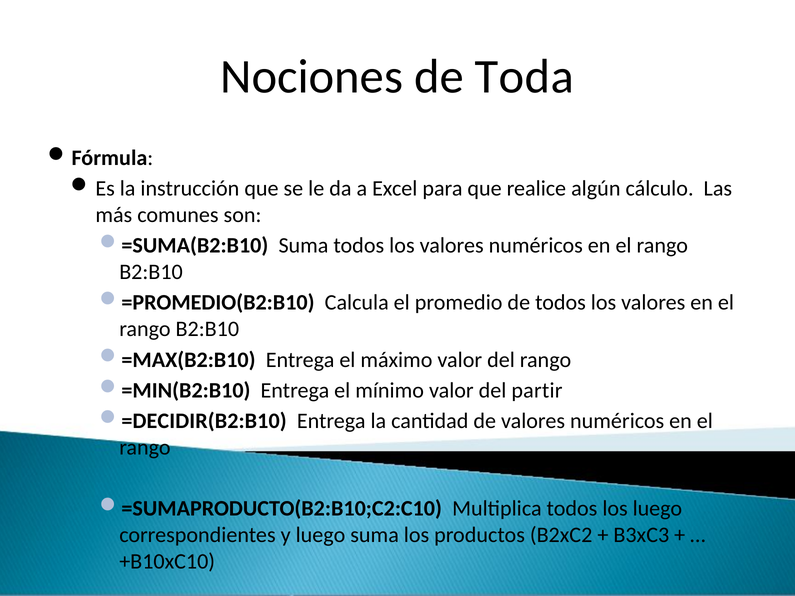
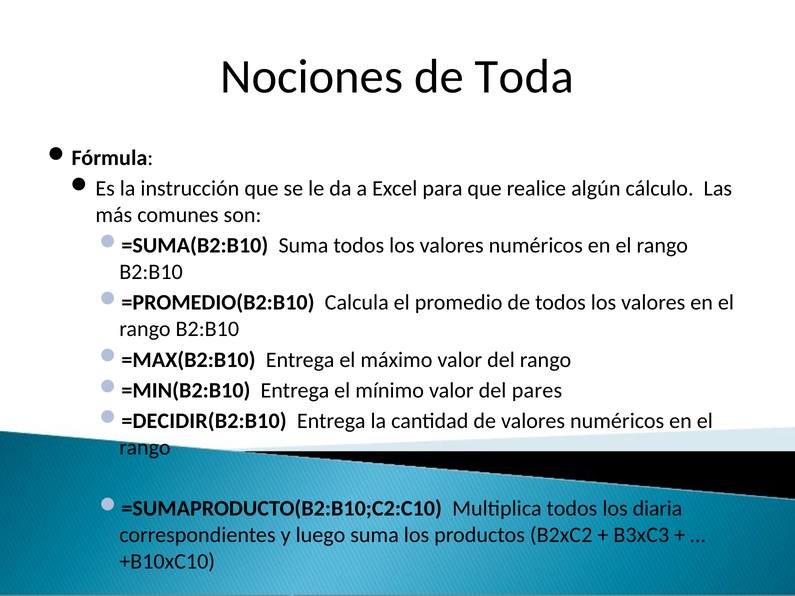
partir: partir -> pares (537, 390)
los luego: luego -> diaria (657, 509)
